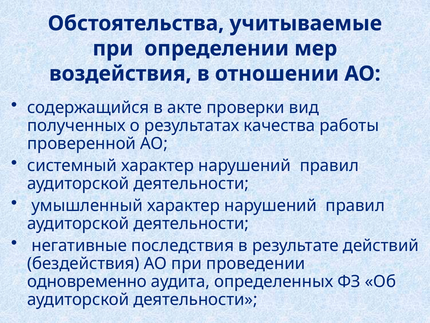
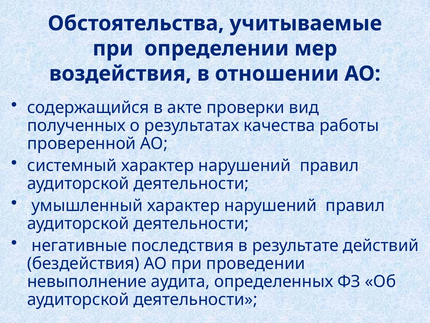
одновременно: одновременно -> невыполнение (87, 281)
